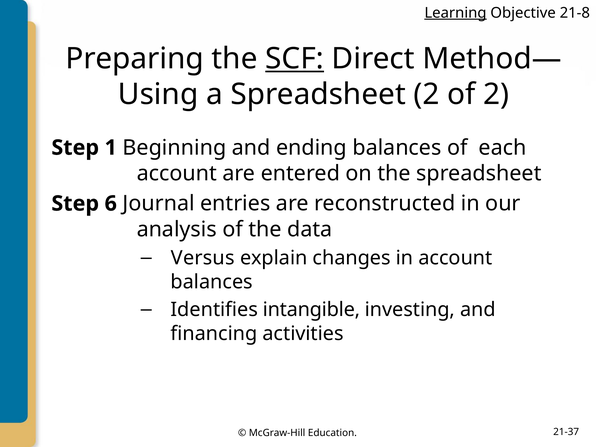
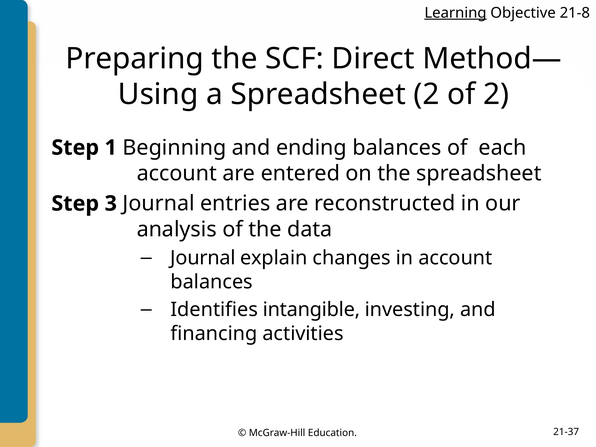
SCF underline: present -> none (295, 59)
6: 6 -> 3 (111, 204)
Versus: Versus -> Journal (203, 258)
